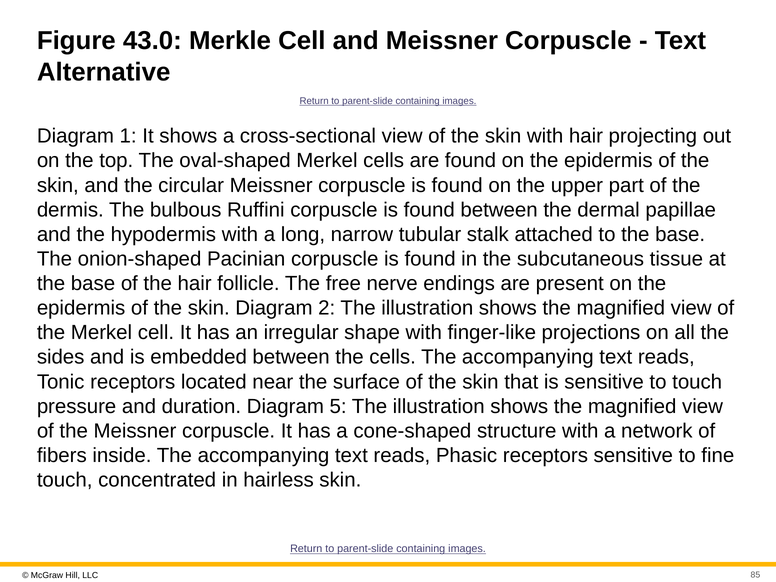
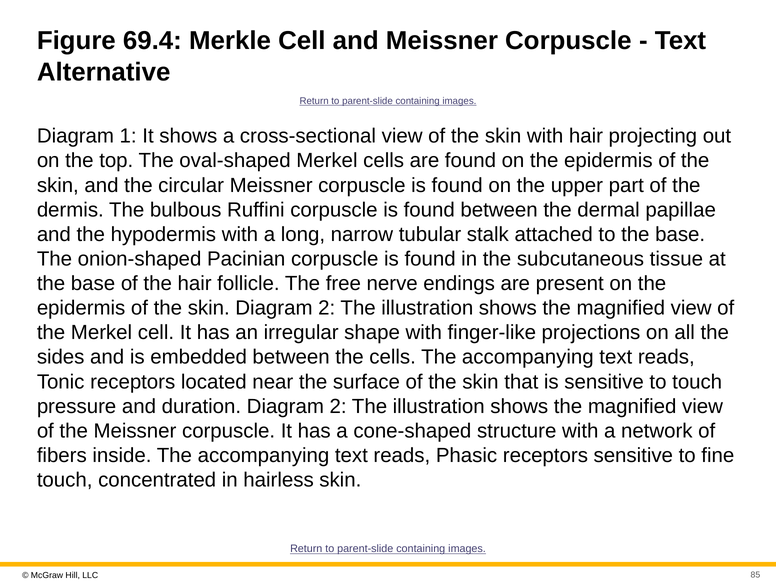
43.0: 43.0 -> 69.4 (152, 41)
duration Diagram 5: 5 -> 2 (338, 406)
